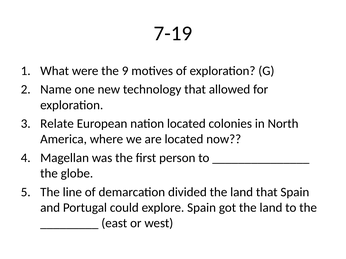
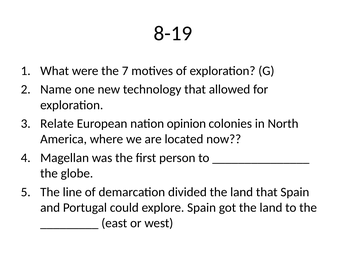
7-19: 7-19 -> 8-19 (173, 33)
9: 9 -> 7 (125, 71)
nation located: located -> opinion (186, 124)
